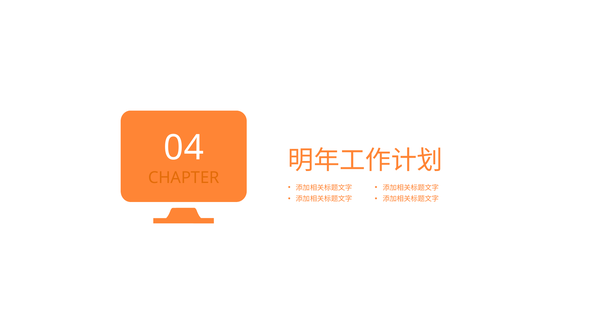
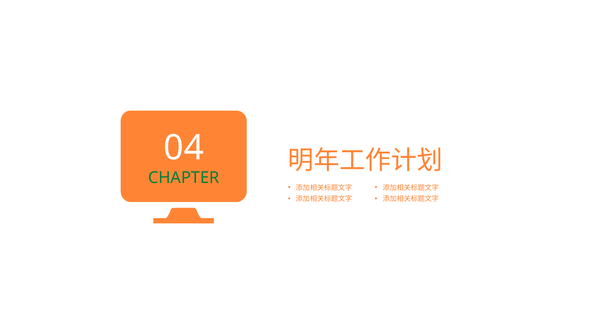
CHAPTER colour: orange -> green (184, 178)
